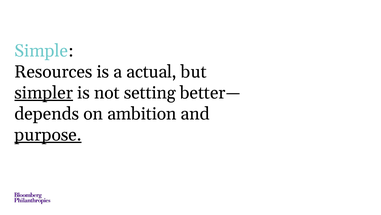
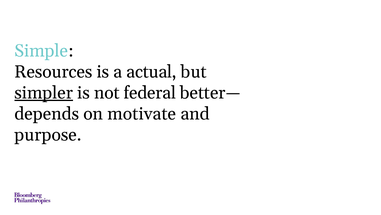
setting: setting -> federal (150, 93)
ambition: ambition -> motivate (142, 113)
purpose underline: present -> none (48, 134)
